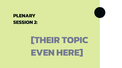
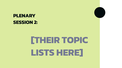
EVEN: EVEN -> LISTS (43, 53)
